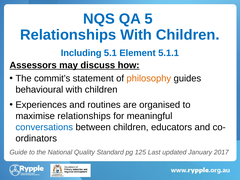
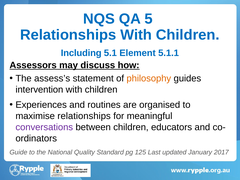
commit’s: commit’s -> assess’s (52, 78)
behavioural: behavioural -> intervention (39, 90)
conversations colour: blue -> purple (44, 127)
